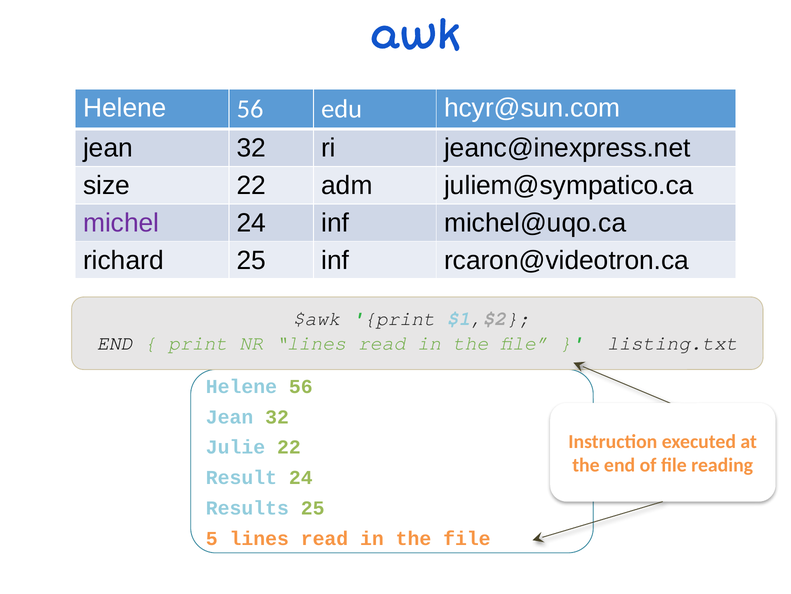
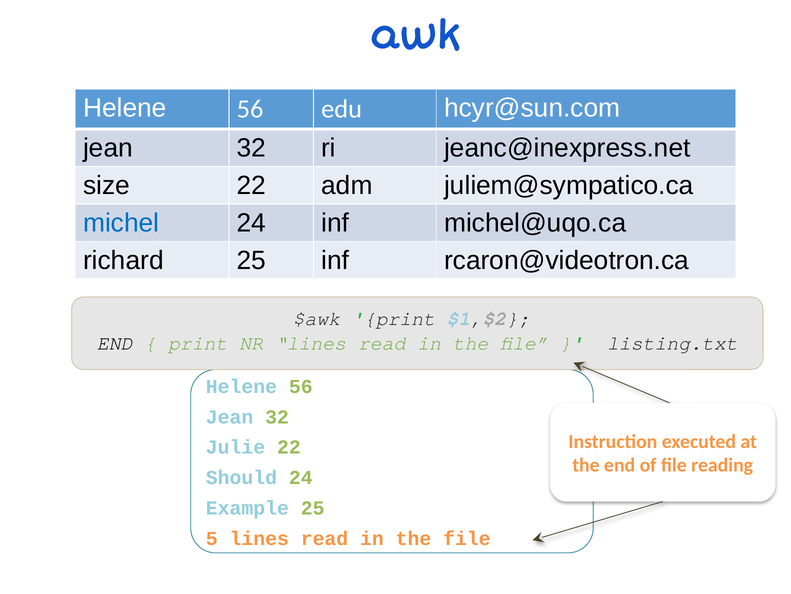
michel colour: purple -> blue (121, 223)
Result: Result -> Should (241, 477)
Results: Results -> Example (247, 507)
